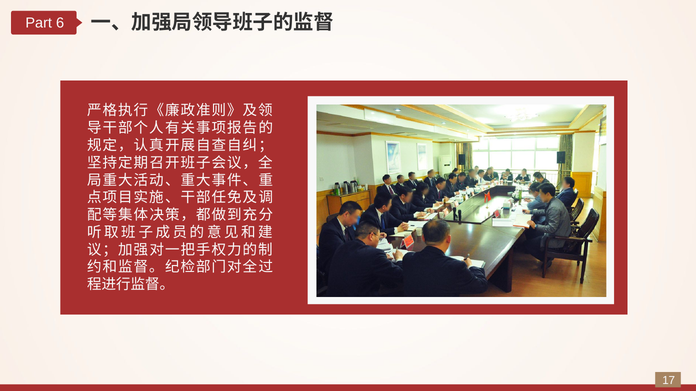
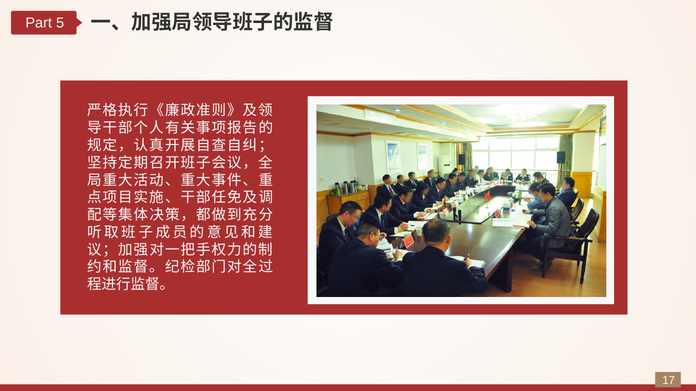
6: 6 -> 5 (60, 23)
